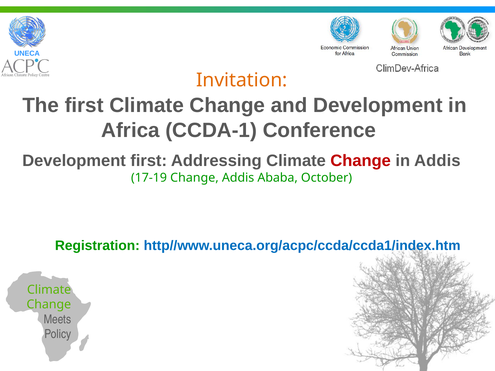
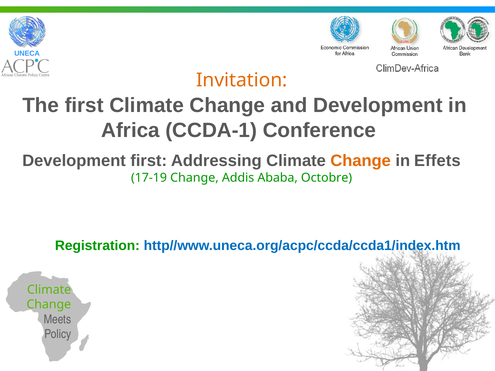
Change colour: red -> orange (361, 161)
in Addis: Addis -> Effets (437, 161)
October: October -> Octobre (327, 178)
